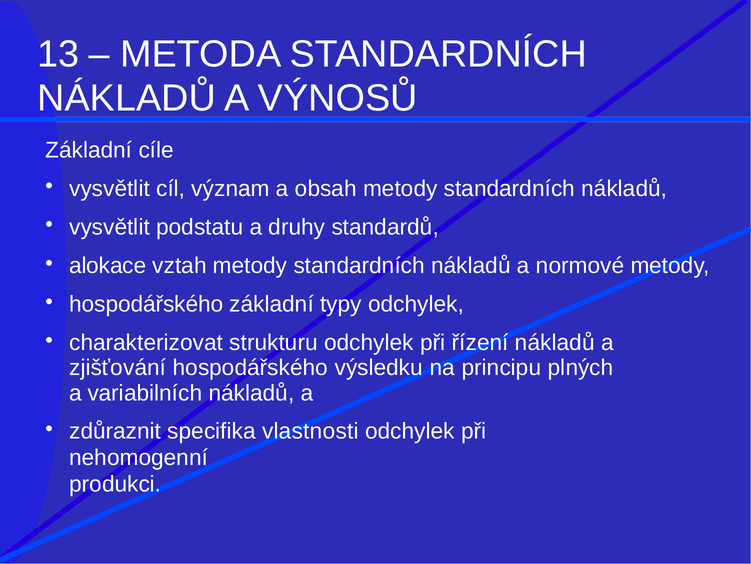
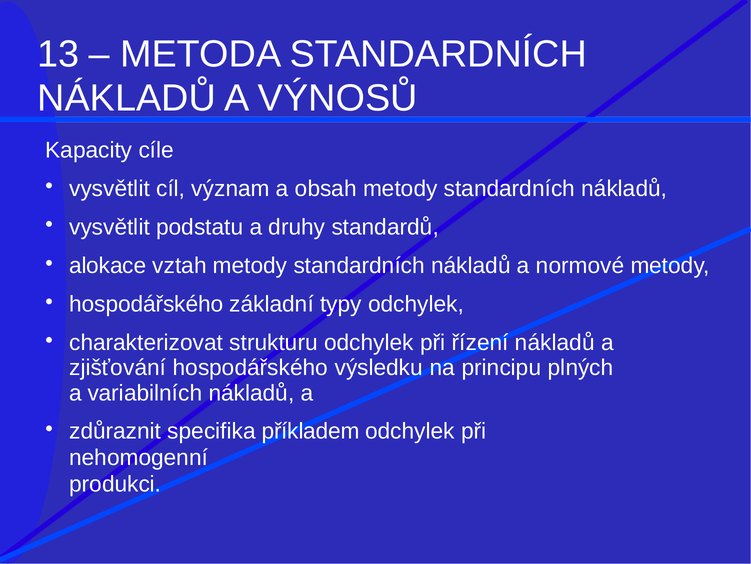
Základní: Základní -> Kapacity (89, 150)
vlastnosti: vlastnosti -> příkladem (311, 431)
